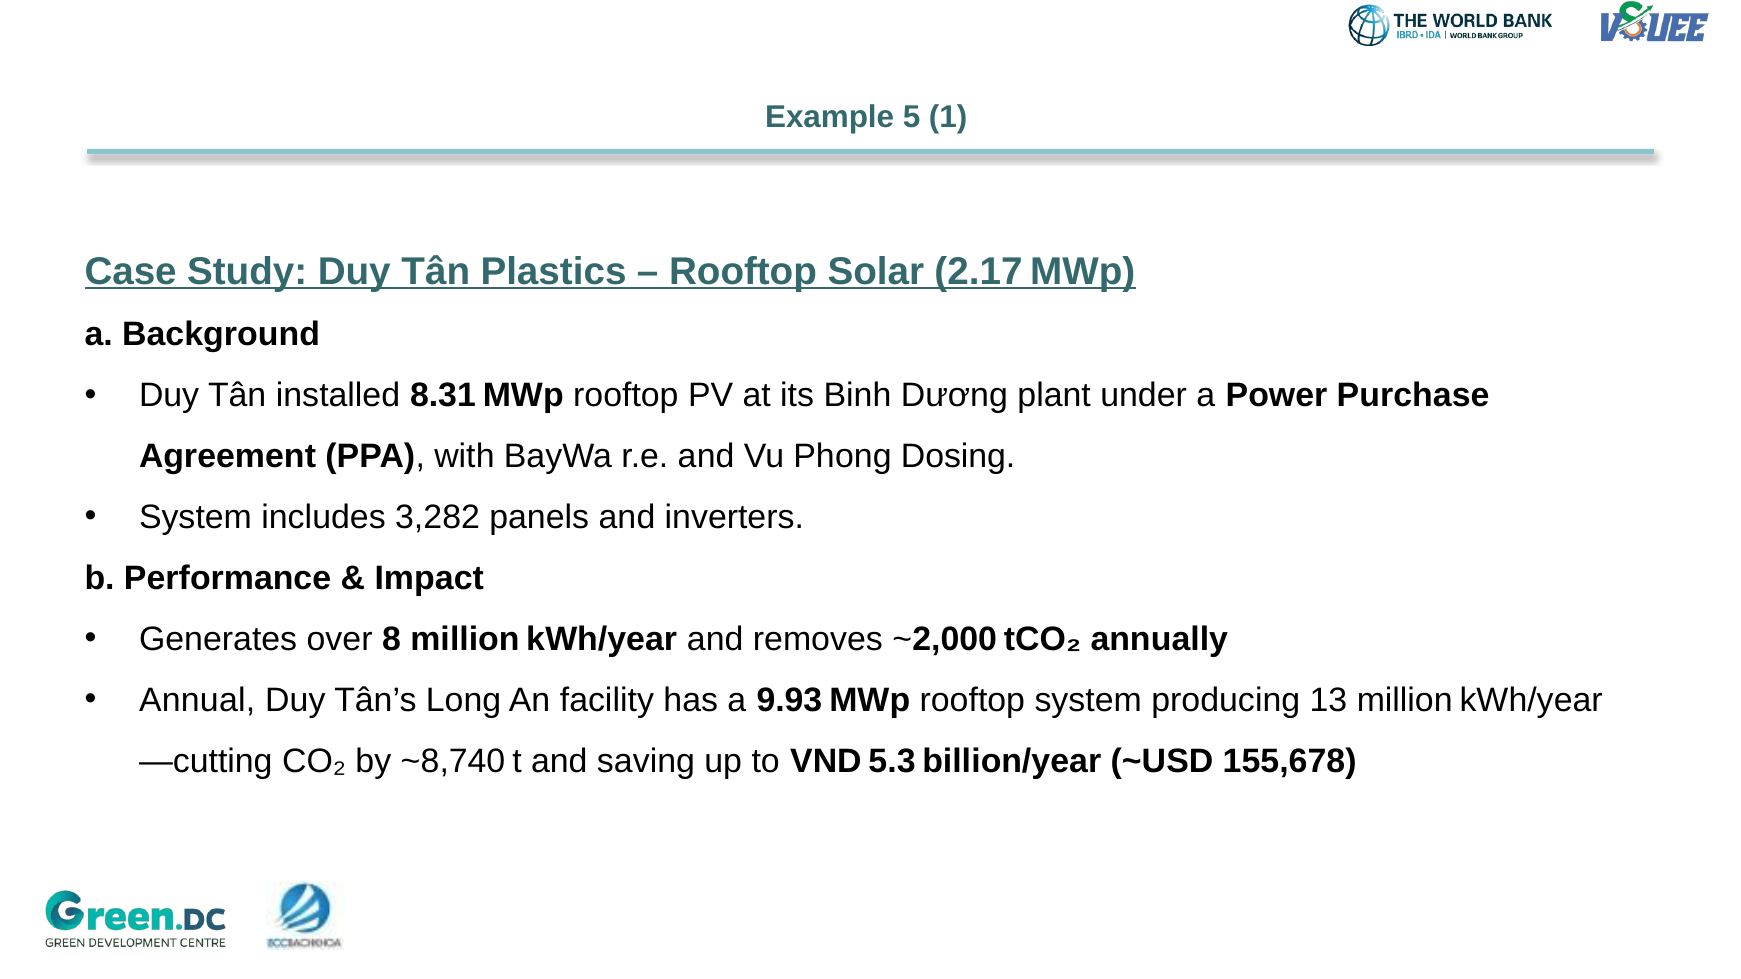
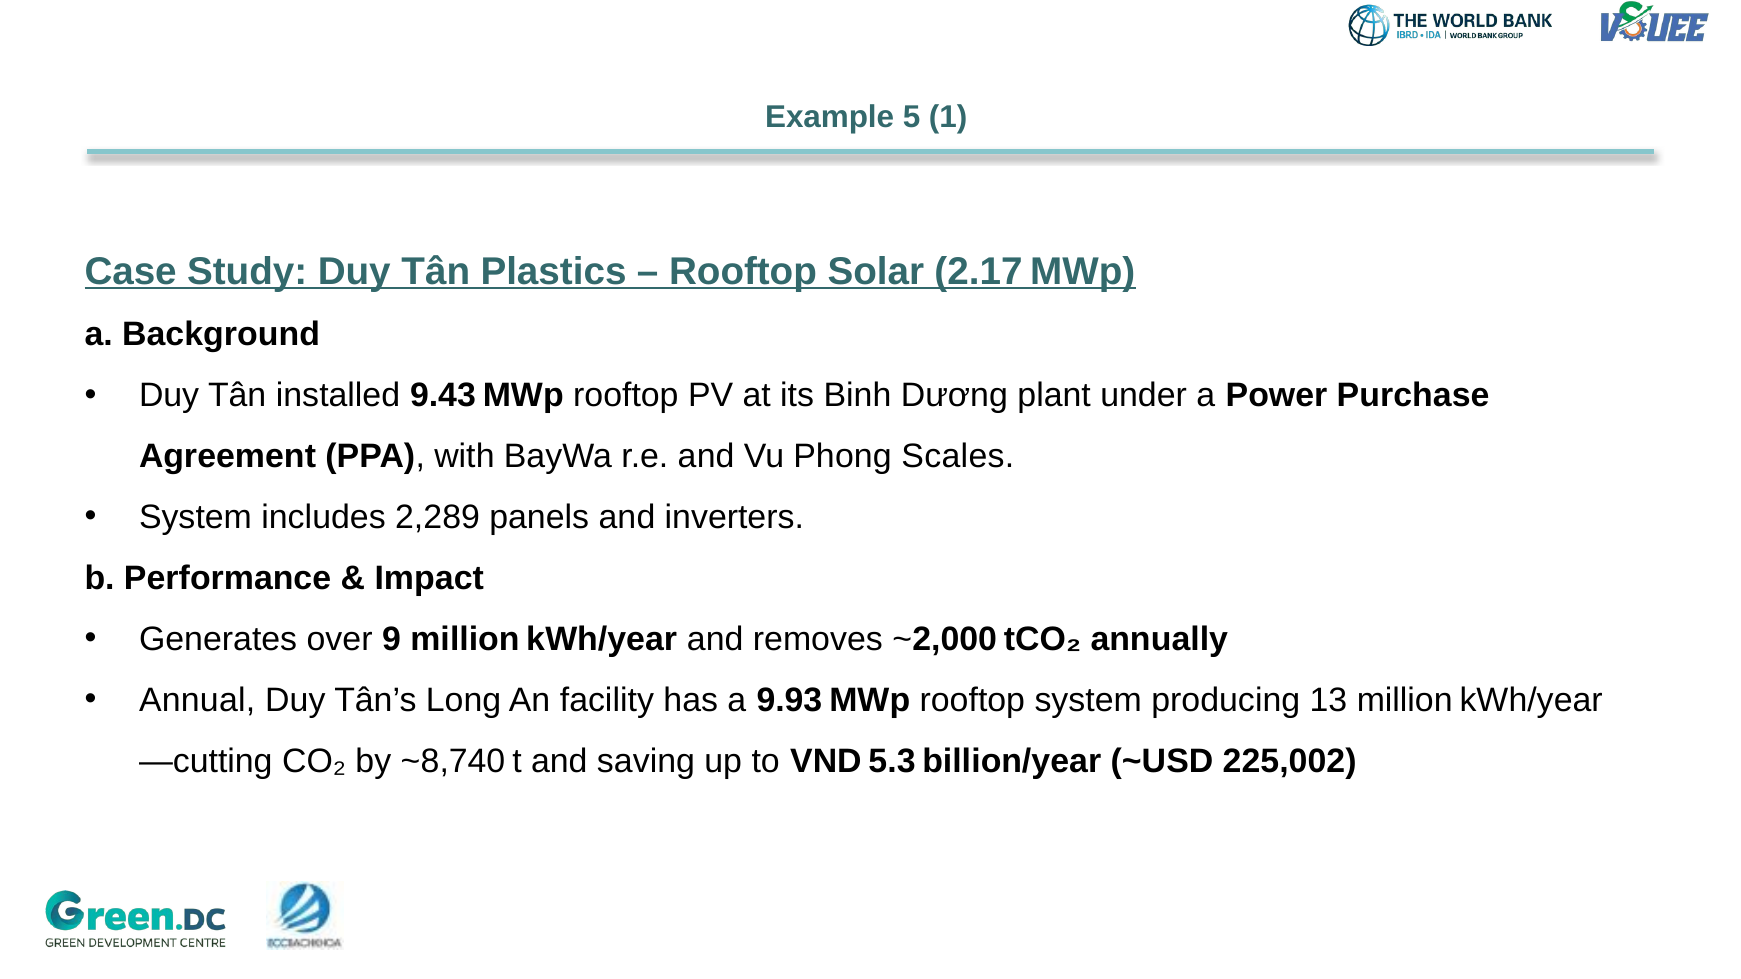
8.31: 8.31 -> 9.43 (443, 396)
Dosing: Dosing -> Scales (958, 457)
3,282: 3,282 -> 2,289 (438, 518)
8: 8 -> 9 (392, 640)
155,678: 155,678 -> 225,002 (1290, 761)
